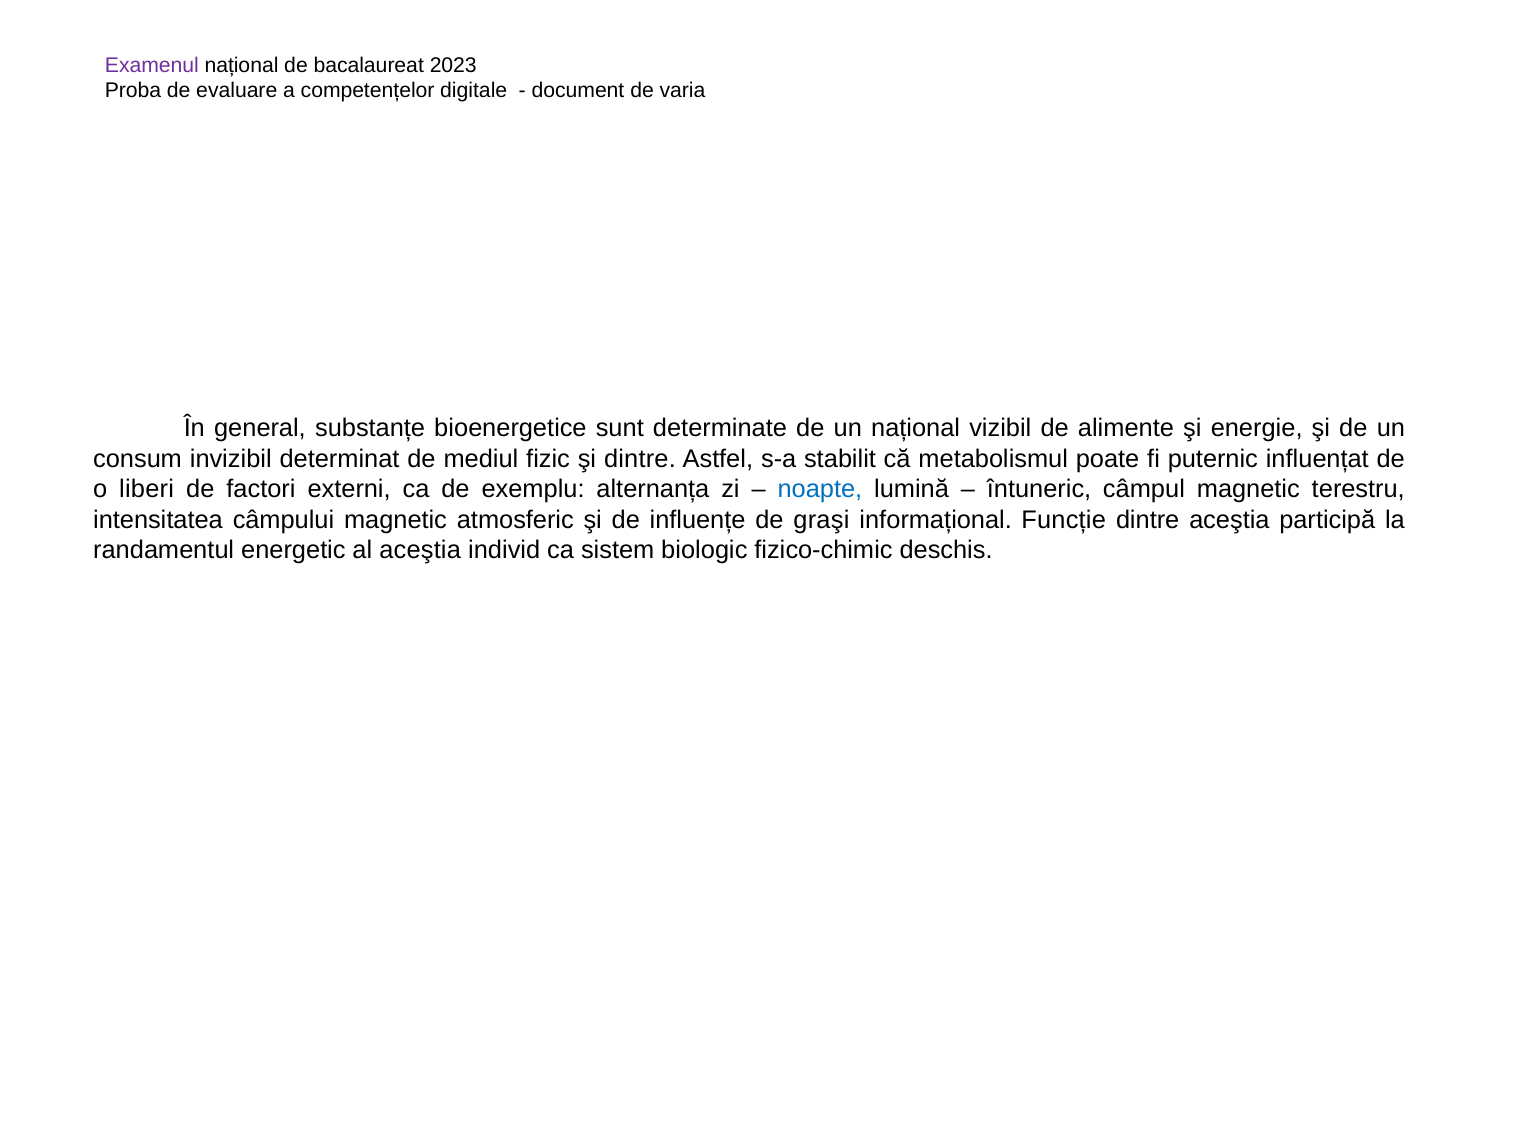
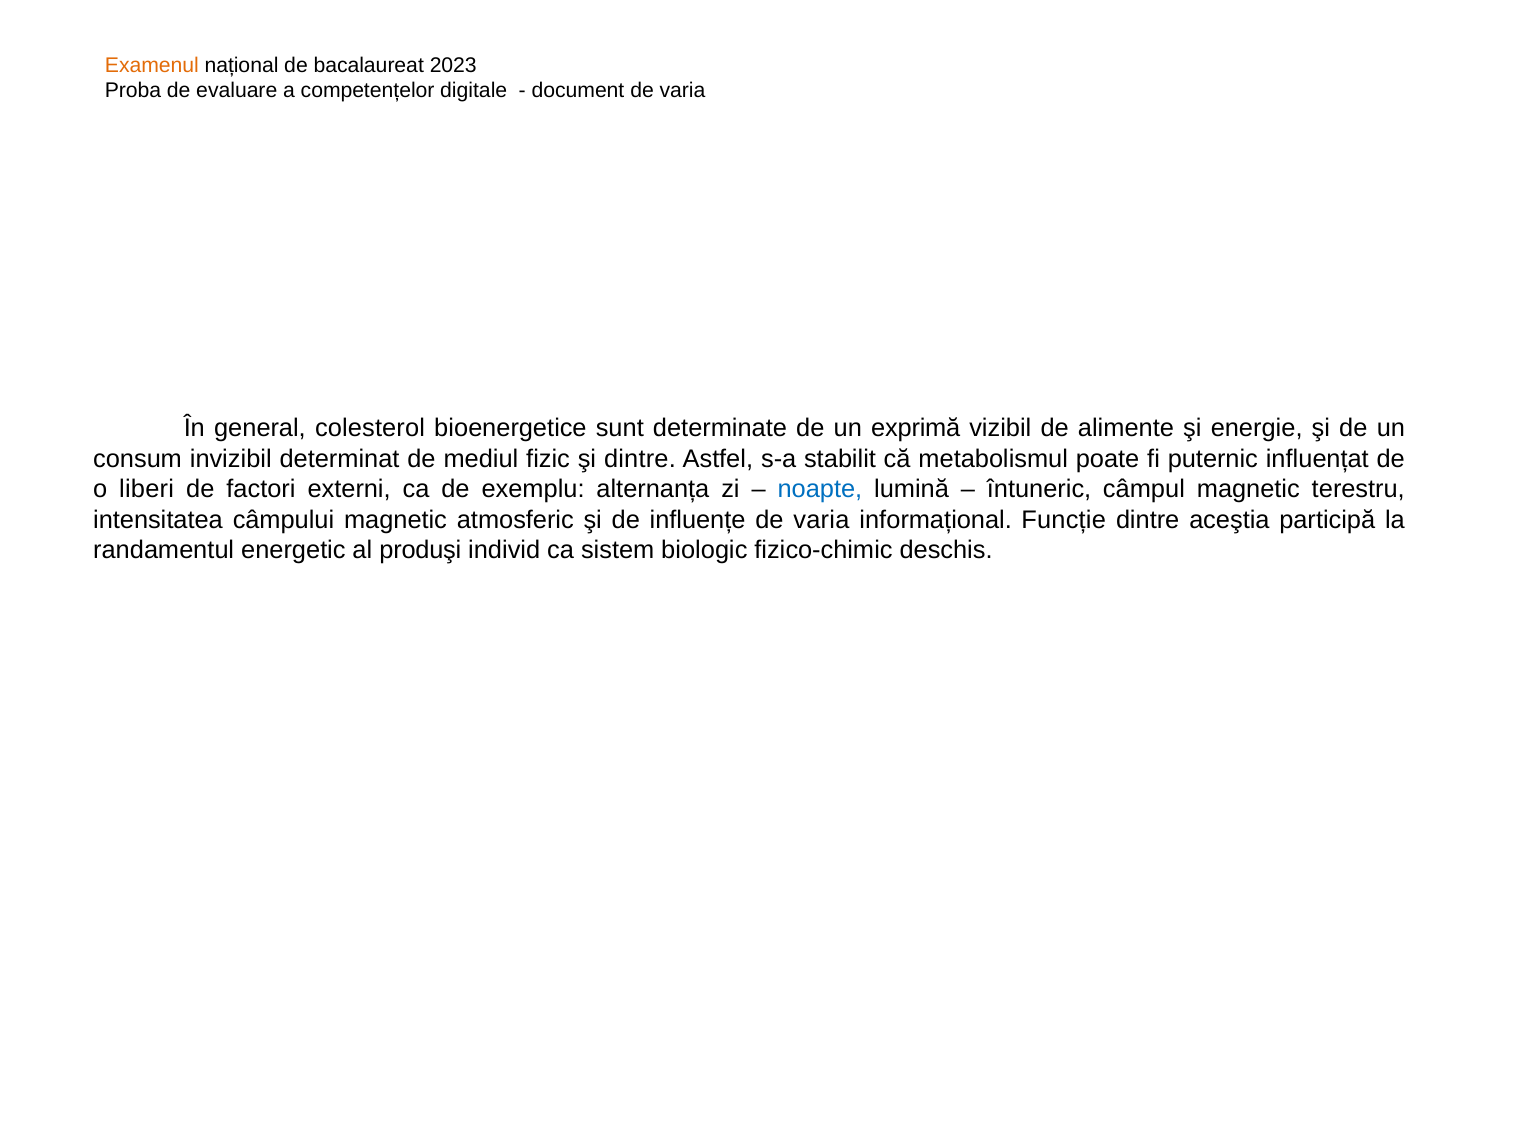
Examenul colour: purple -> orange (152, 65)
substanțe: substanțe -> colesterol (370, 428)
un național: național -> exprimă (916, 428)
influențe de graşi: graşi -> varia (821, 520)
al aceştia: aceştia -> produşi (420, 550)
